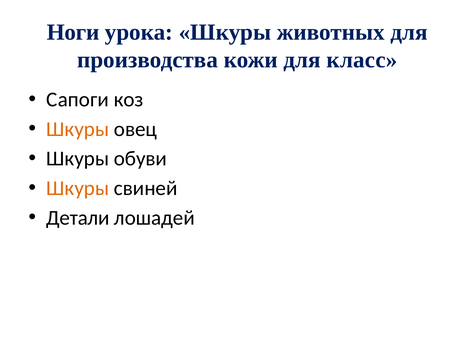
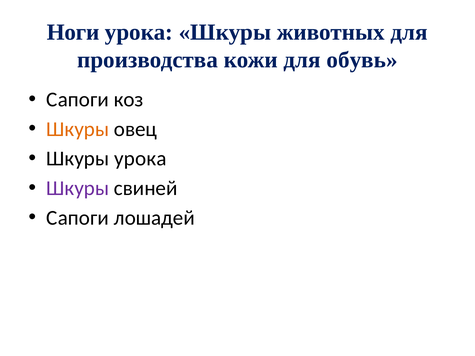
класс: класс -> обувь (362, 60)
Шкуры обуви: обуви -> урока (140, 159)
Шкуры colour: orange -> purple (78, 188)
Детали: Детали -> Сапоги (78, 218)
